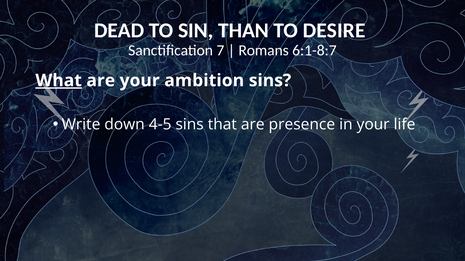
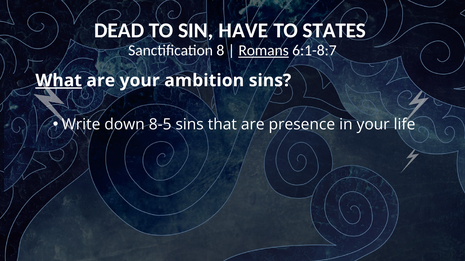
THAN: THAN -> HAVE (243, 31)
DESIRE: DESIRE -> STATES (334, 31)
7: 7 -> 8 (220, 51)
Romans underline: none -> present (264, 51)
4-5: 4-5 -> 8-5 (160, 125)
